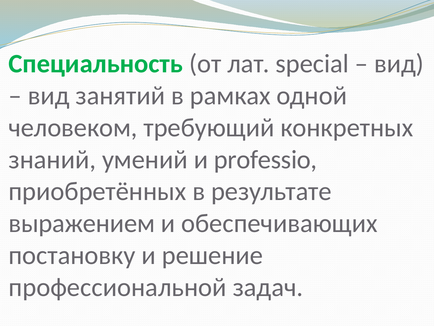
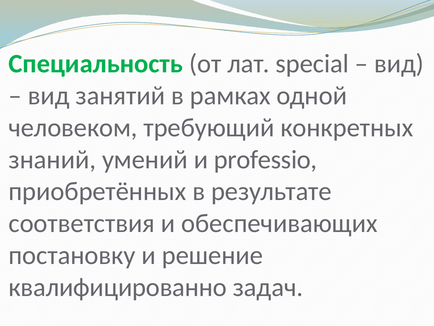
выражением: выражением -> соответствия (82, 223)
профессиональной: профессиональной -> квалифицированно (118, 287)
